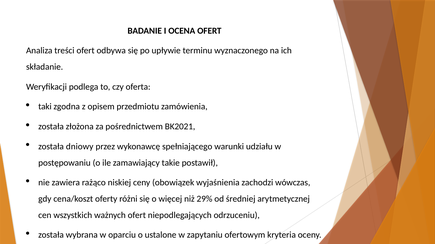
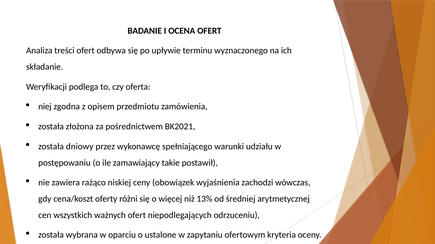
taki: taki -> niej (45, 107)
29%: 29% -> 13% (205, 199)
